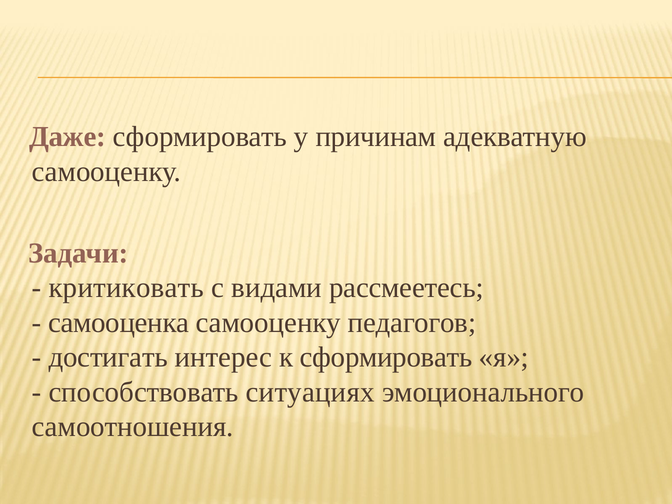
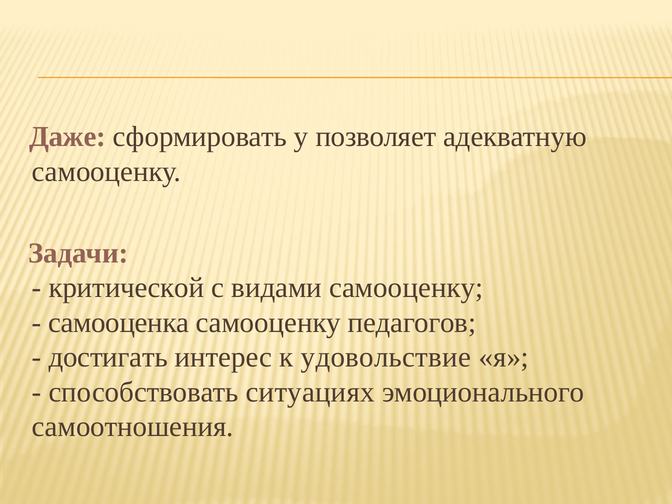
причинам: причинам -> позволяет (376, 137)
критиковать: критиковать -> критической (126, 288)
видами рассмеетесь: рассмеетесь -> самооценку (406, 288)
к сформировать: сформировать -> удовольствие (386, 357)
